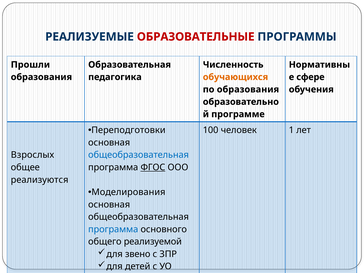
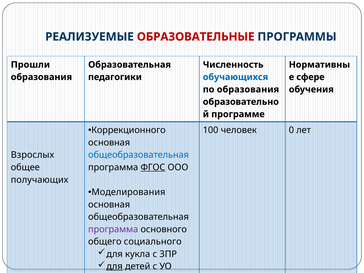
педагогика: педагогика -> педагогики (115, 77)
обучающихся colour: orange -> blue (235, 77)
Переподготовки: Переподготовки -> Коррекционного (128, 130)
1: 1 -> 0 (291, 130)
реализуются: реализуются -> получающих (40, 180)
программа colour: blue -> purple (113, 229)
реализуемой: реализуемой -> социального (153, 242)
звено: звено -> кукла (138, 254)
для underline: none -> present (114, 266)
